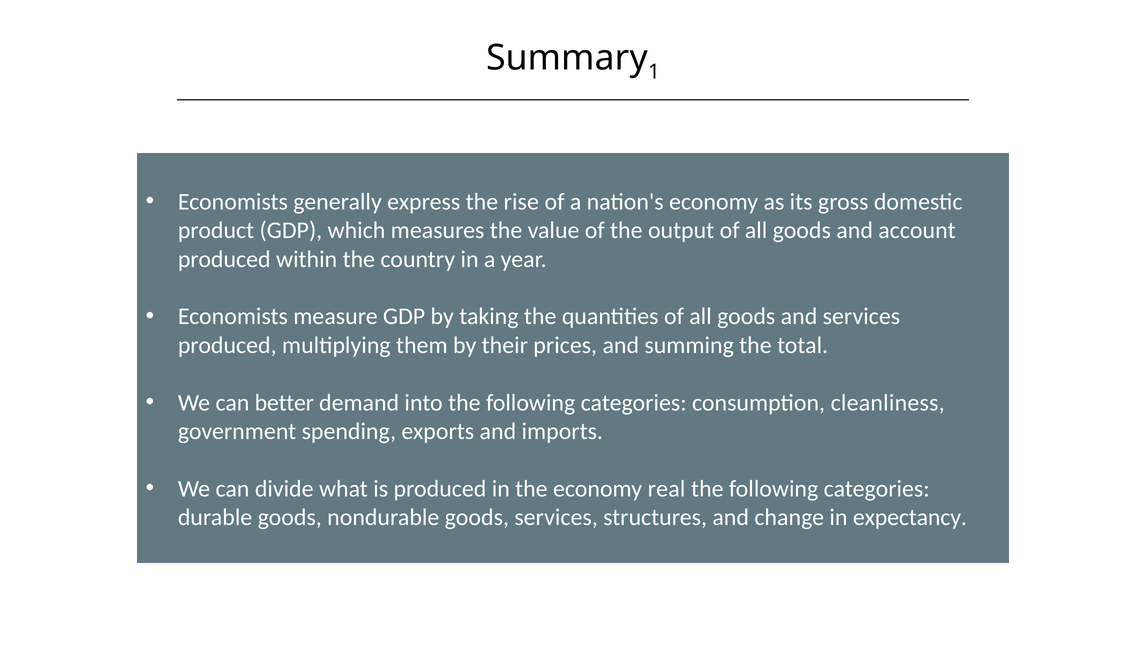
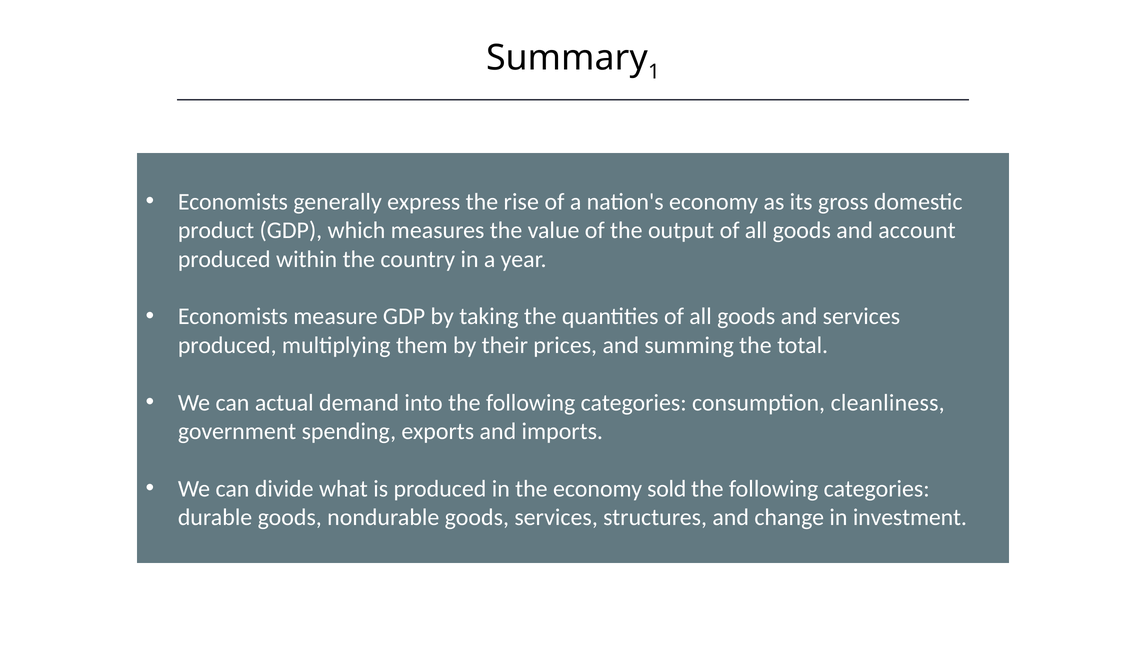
better: better -> actual (284, 402)
real: real -> sold (667, 488)
expectancy: expectancy -> investment (910, 517)
